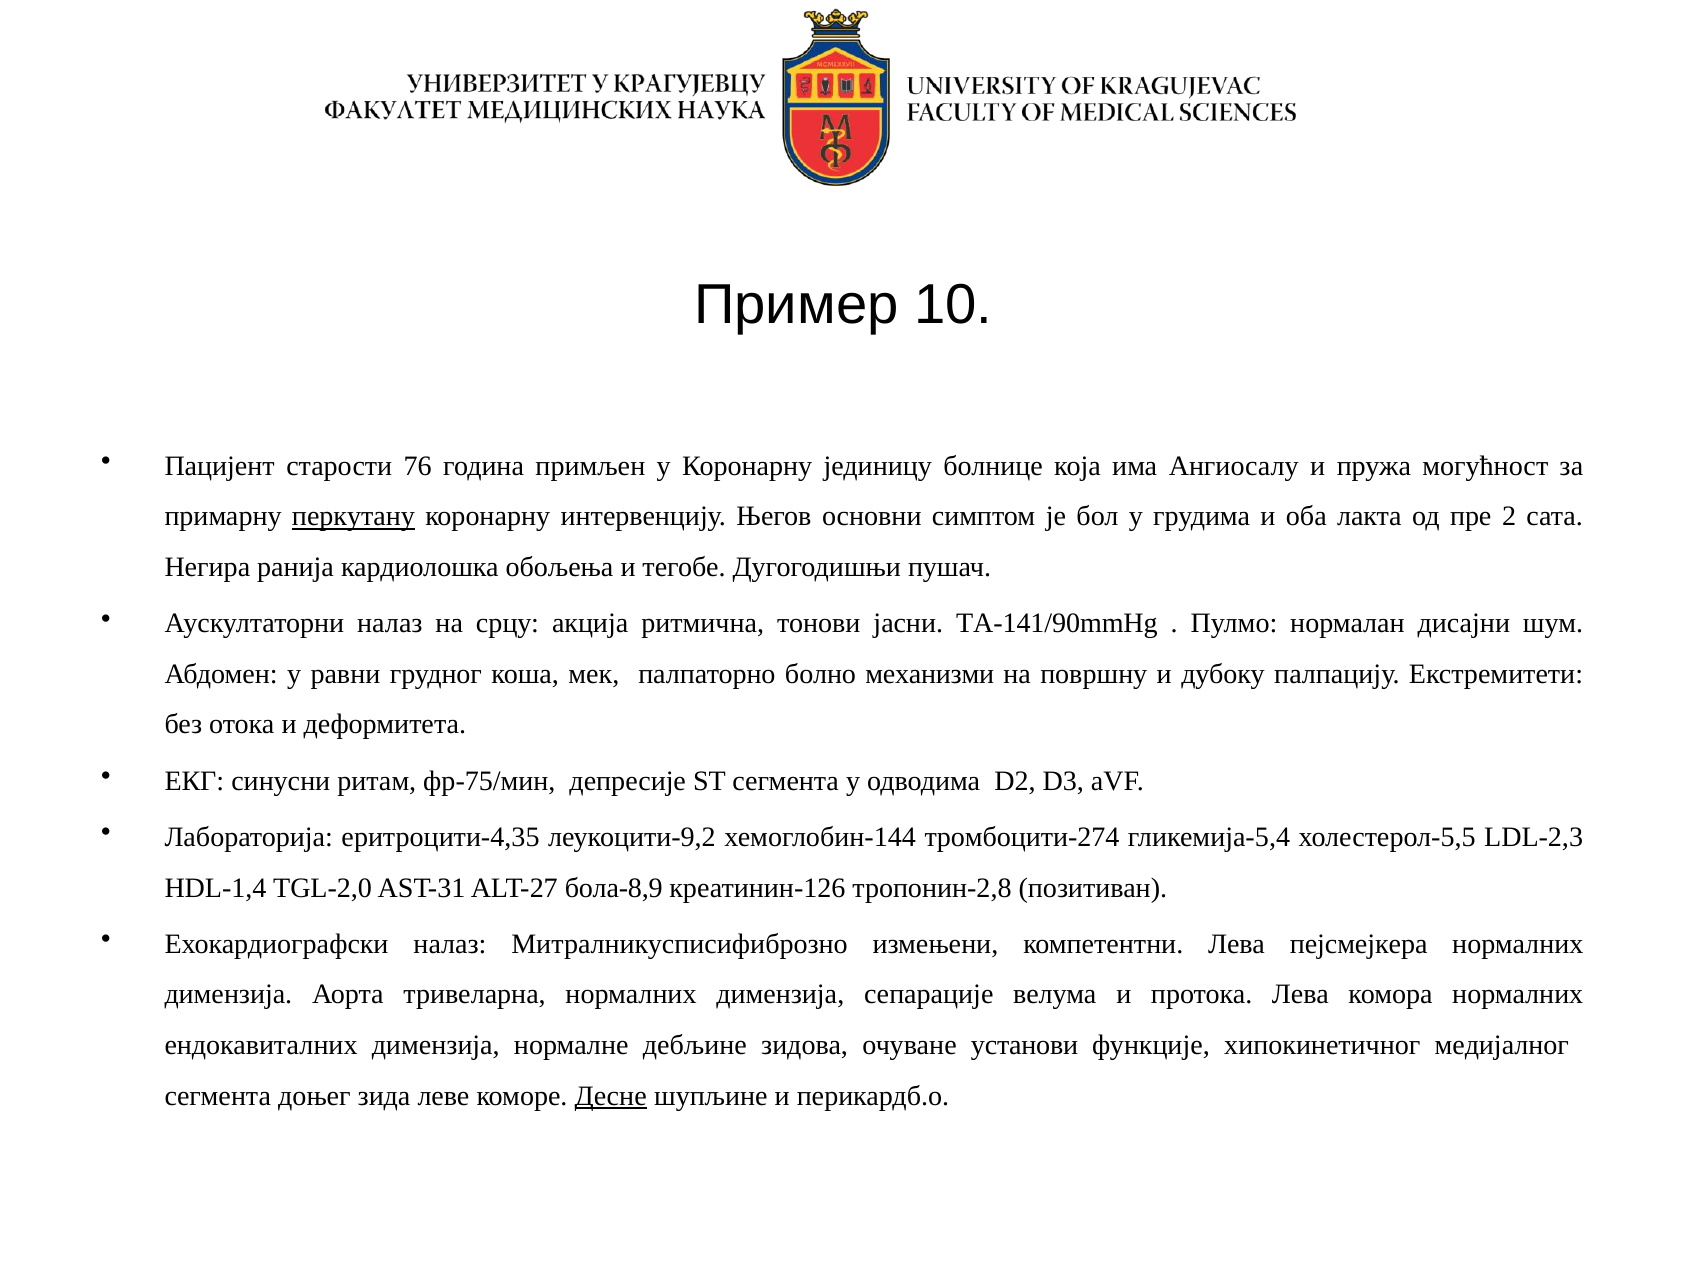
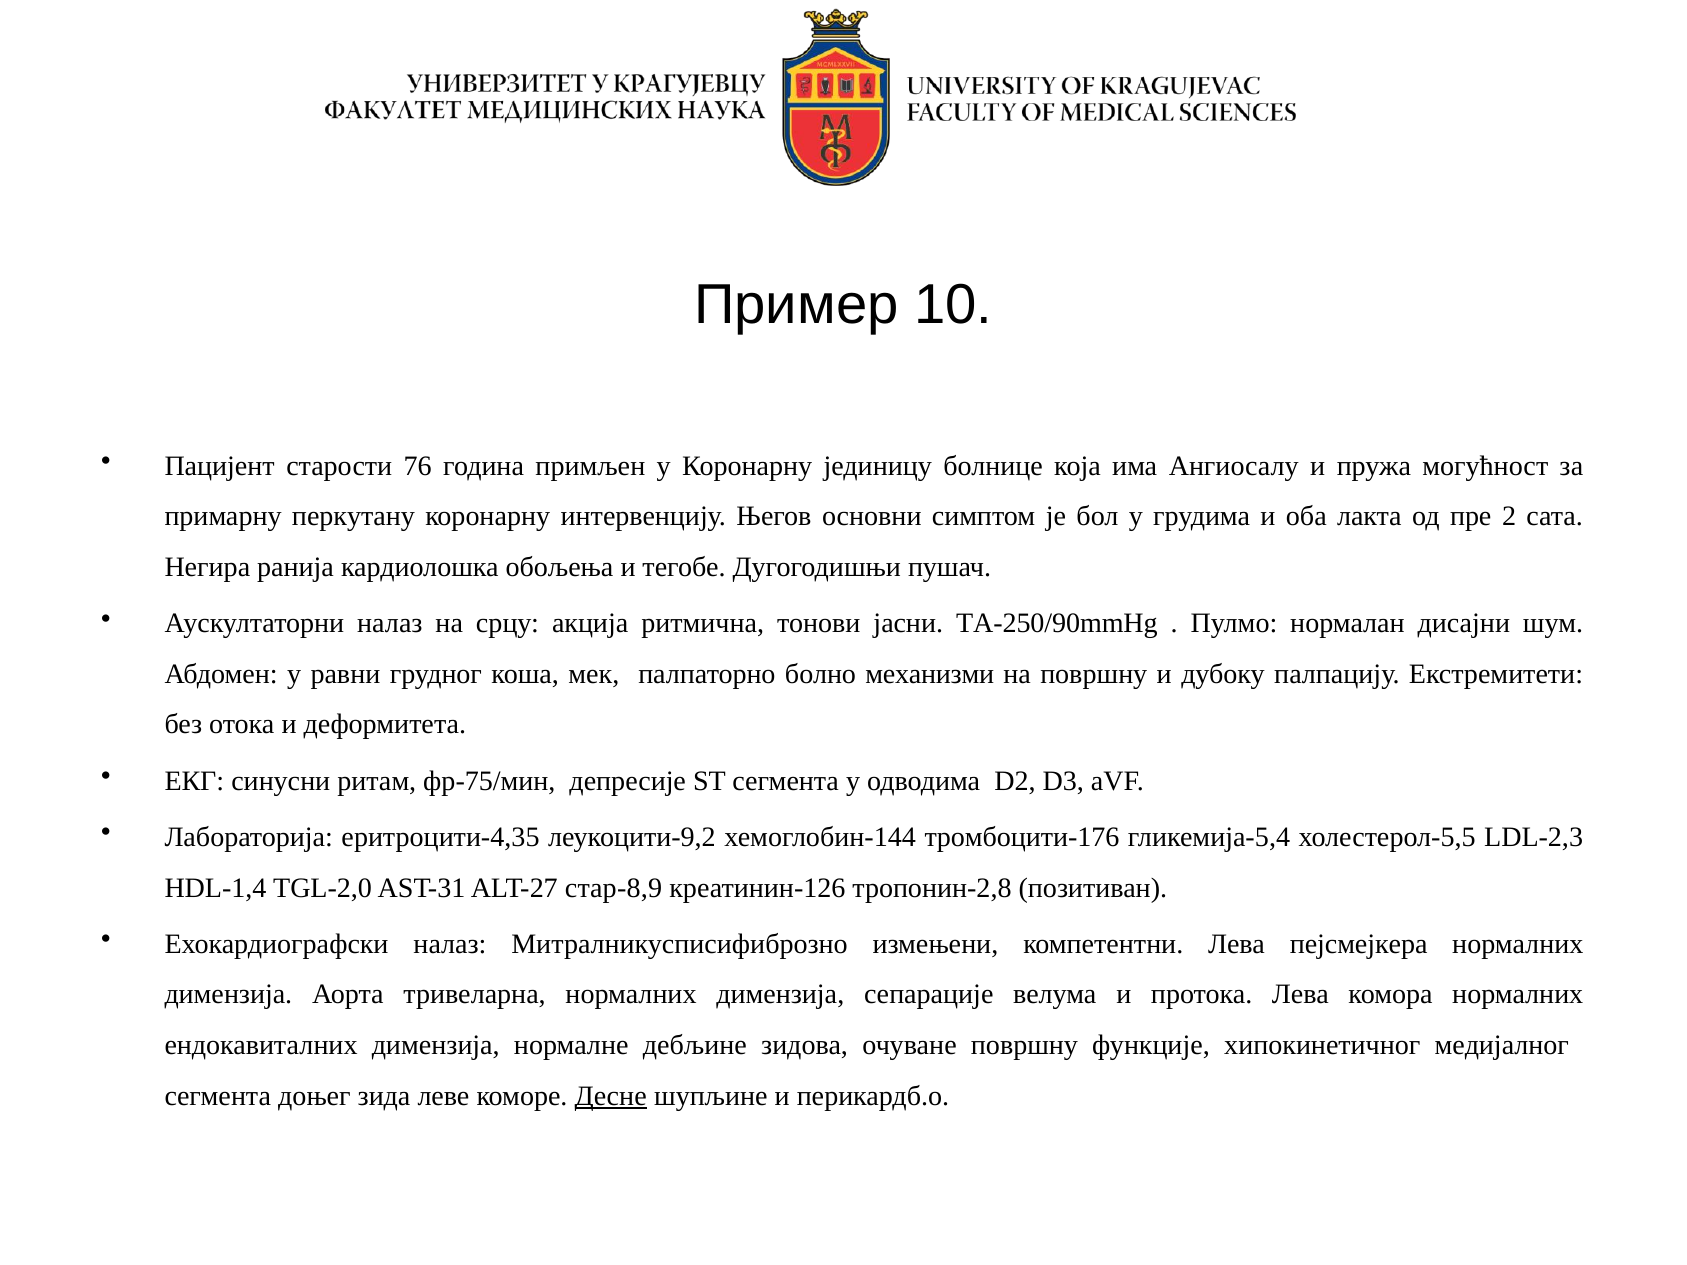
перкутану underline: present -> none (353, 517)
ТА-141/90mmHg: ТА-141/90mmHg -> ТА-250/90mmHg (1057, 624)
тромбоцити-274: тромбоцити-274 -> тромбоцити-176 (1022, 837)
бола-8,9: бола-8,9 -> стар-8,9 (614, 888)
очуване установи: установи -> површну (1024, 1045)
